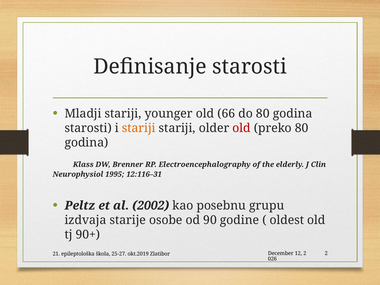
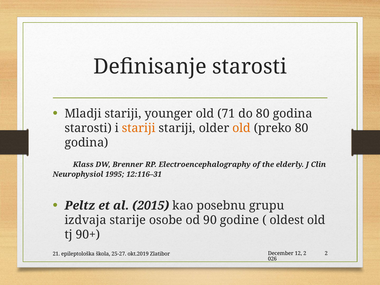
66: 66 -> 71 (226, 114)
old colour: red -> orange (242, 128)
2002: 2002 -> 2015 (151, 206)
